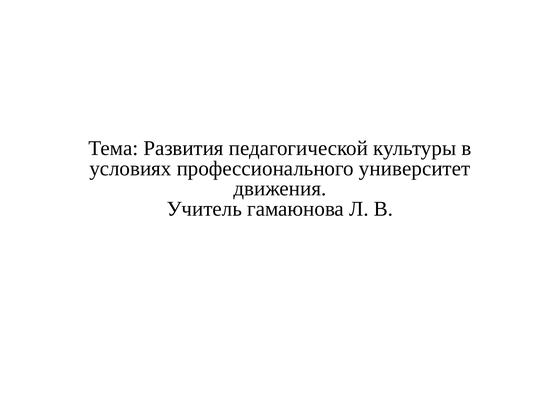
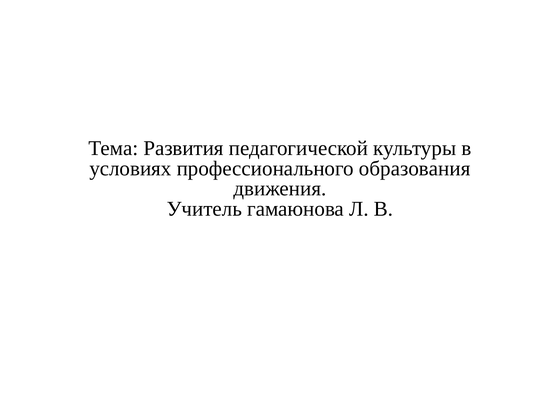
университет: университет -> образования (415, 169)
